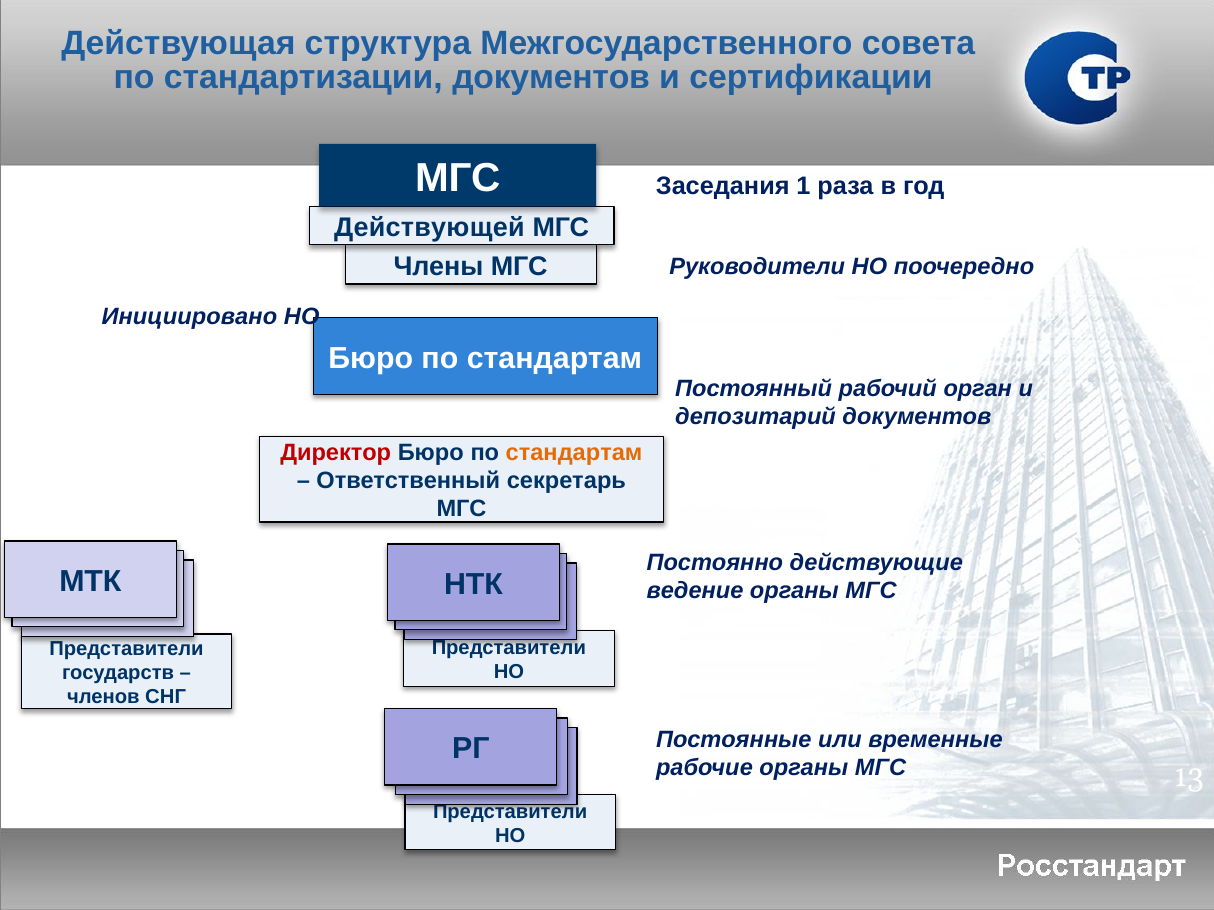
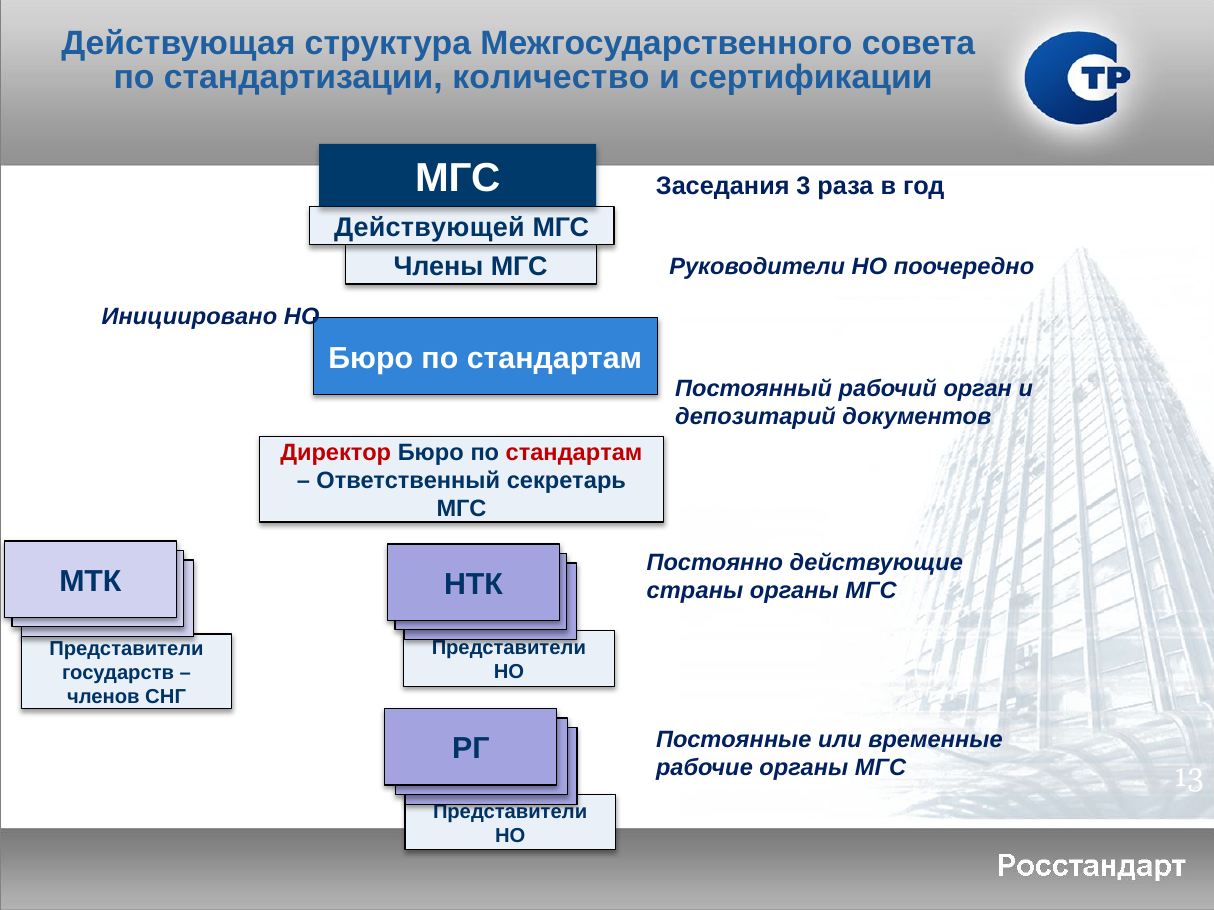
стандартизации документов: документов -> количество (551, 77)
1: 1 -> 3 (803, 187)
стандартам colour: orange -> red (574, 453)
ведение: ведение -> страны (695, 591)
